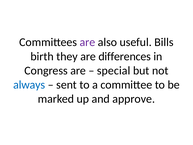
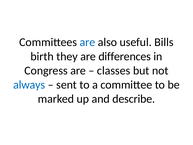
are colour: purple -> blue (87, 42)
special: special -> classes (114, 70)
approve: approve -> describe (134, 99)
